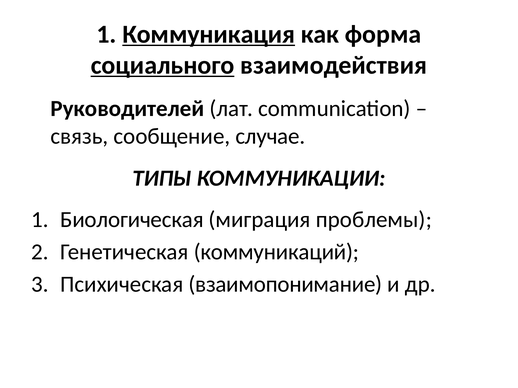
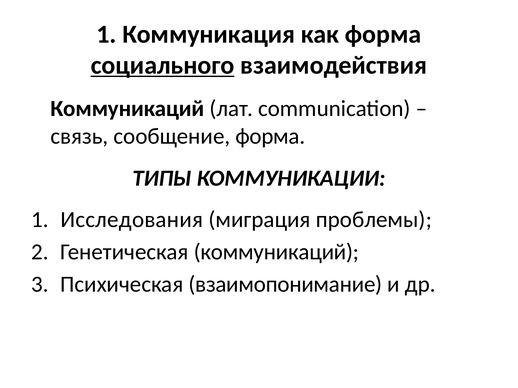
Коммуникация underline: present -> none (209, 34)
Руководителей: Руководителей -> Коммуникаций (127, 109)
сообщение случае: случае -> форма (270, 136)
Биологическая: Биологическая -> Исследования (132, 220)
